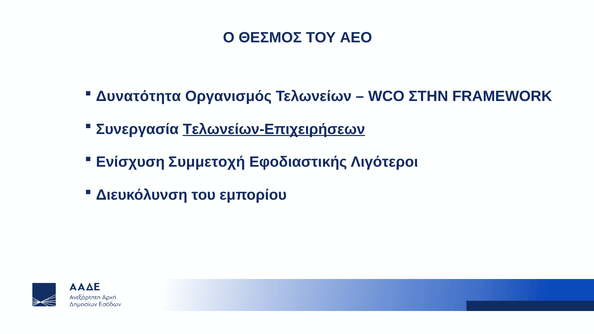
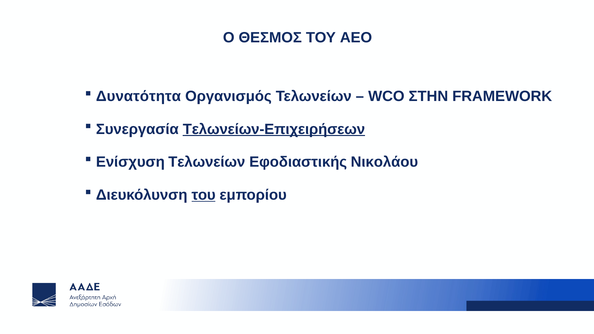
Ενίσχυση Συμμετοχή: Συμμετοχή -> Τελωνείων (207, 162)
Λιγότεροι: Λιγότεροι -> Νικολάου (384, 162)
του underline: none -> present (204, 195)
